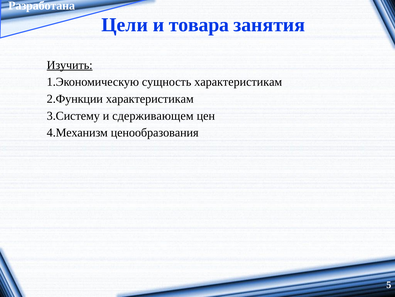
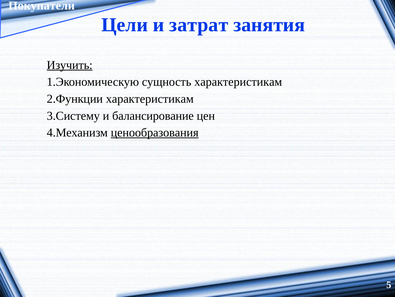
Разработана: Разработана -> Покупатели (42, 6)
товара: товара -> затрат (199, 25)
сдерживающем: сдерживающем -> балансирование (153, 116)
ценообразования underline: none -> present (155, 132)
